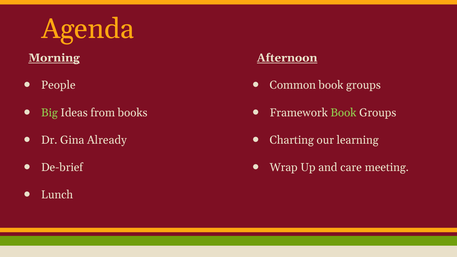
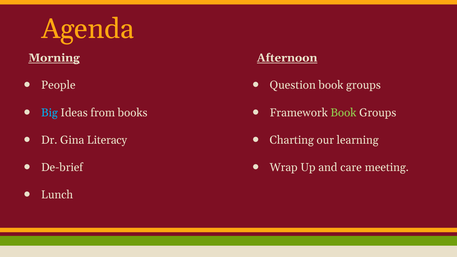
Common: Common -> Question (293, 85)
Big colour: light green -> light blue (49, 113)
Already: Already -> Literacy (107, 140)
